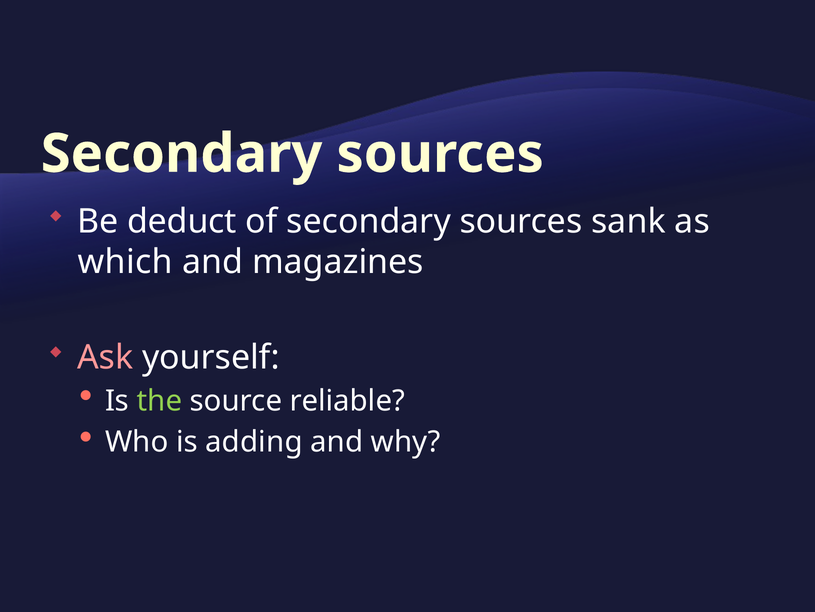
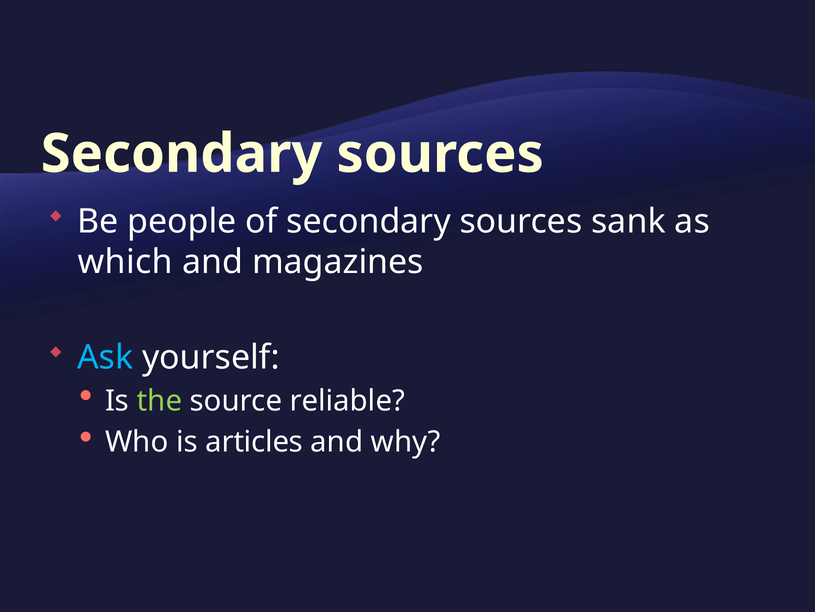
deduct: deduct -> people (182, 221)
Ask colour: pink -> light blue (105, 357)
adding: adding -> articles (254, 442)
